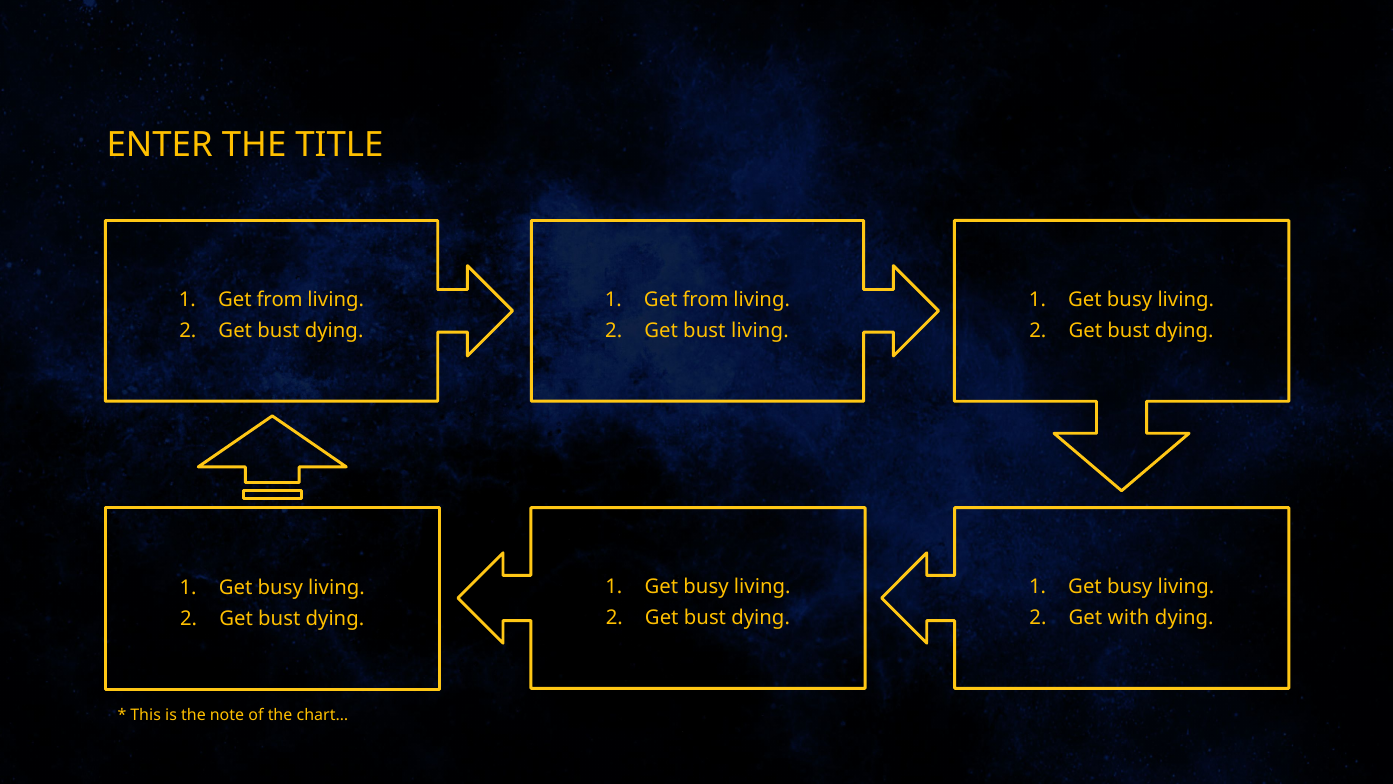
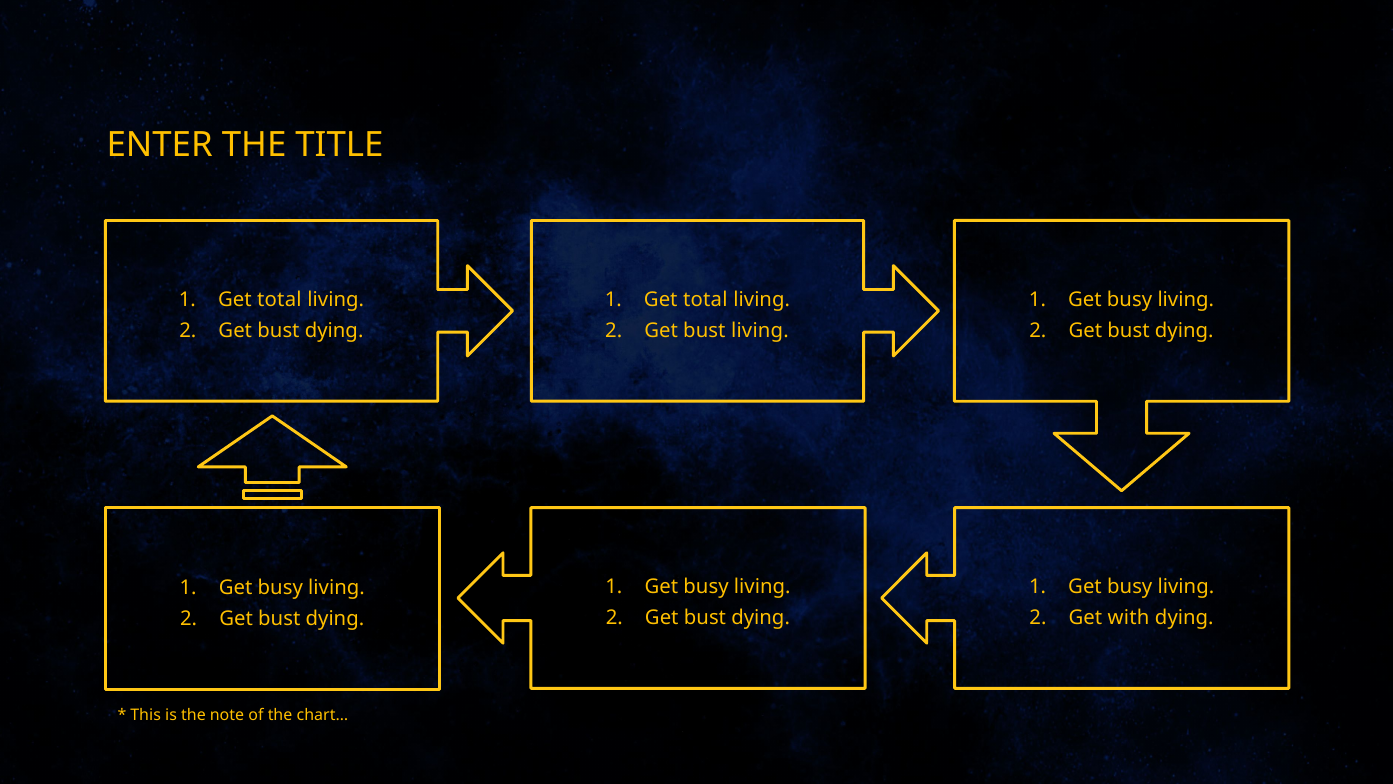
from: from -> total (279, 300)
from: from -> total (705, 300)
